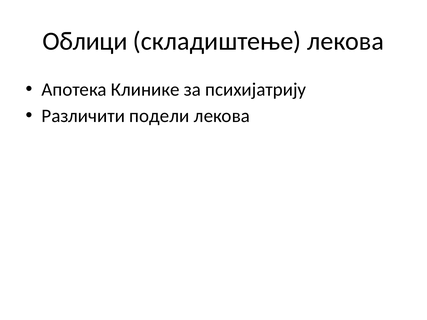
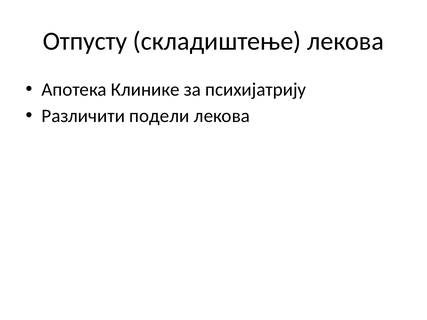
Облици: Облици -> Отпусту (85, 41)
